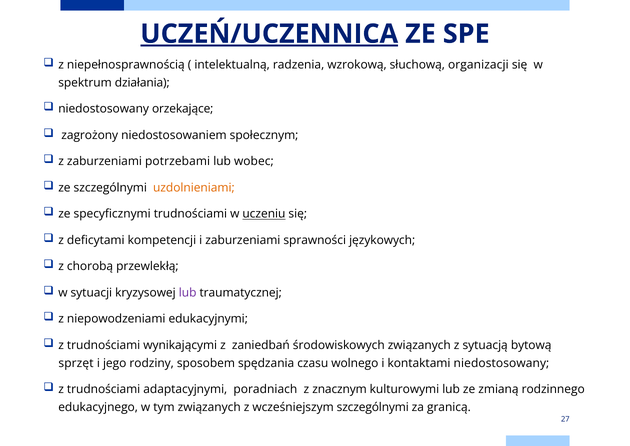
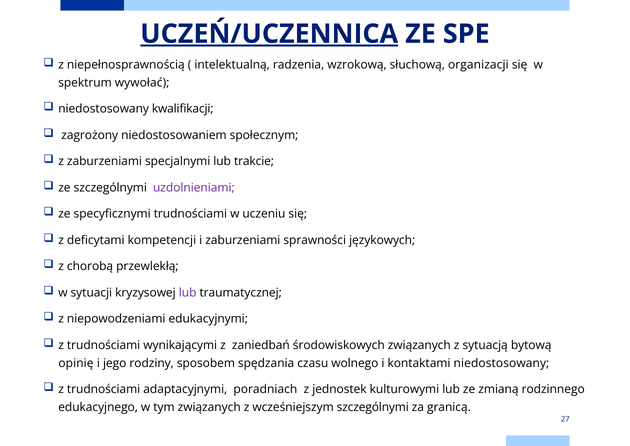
działania: działania -> wywołać (142, 83)
orzekające: orzekające -> kwalifikacji (183, 109)
potrzebami: potrzebami -> specjalnymi (178, 161)
wobec: wobec -> trakcie (254, 161)
uzdolnieniami colour: orange -> purple (194, 187)
uczeniu underline: present -> none (264, 214)
sprzęt: sprzęt -> opinię (76, 363)
znacznym: znacznym -> jednostek (339, 389)
